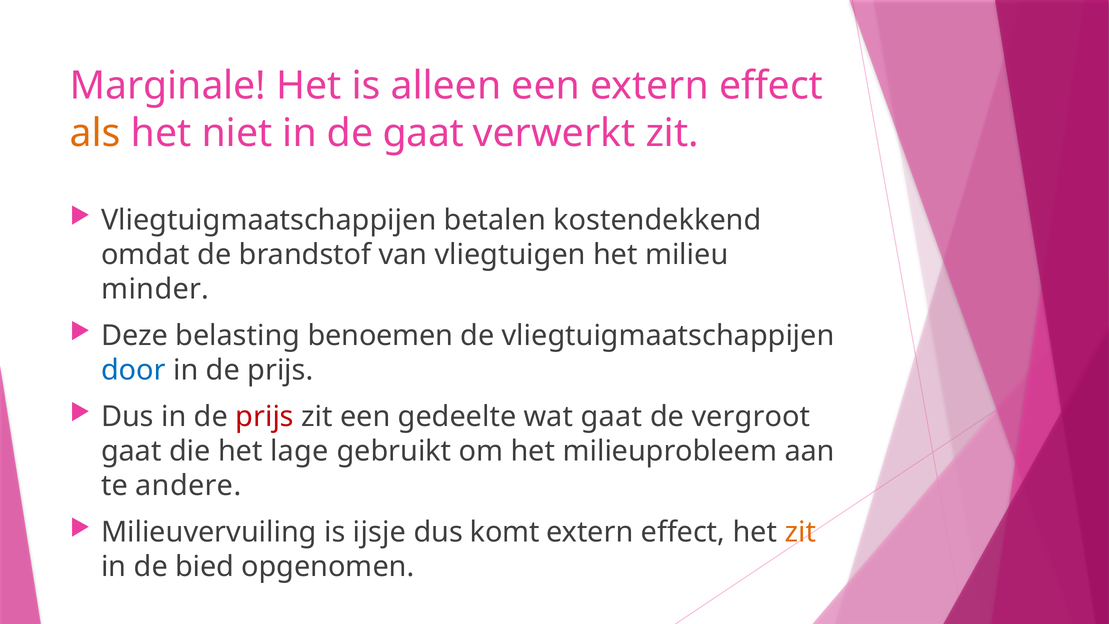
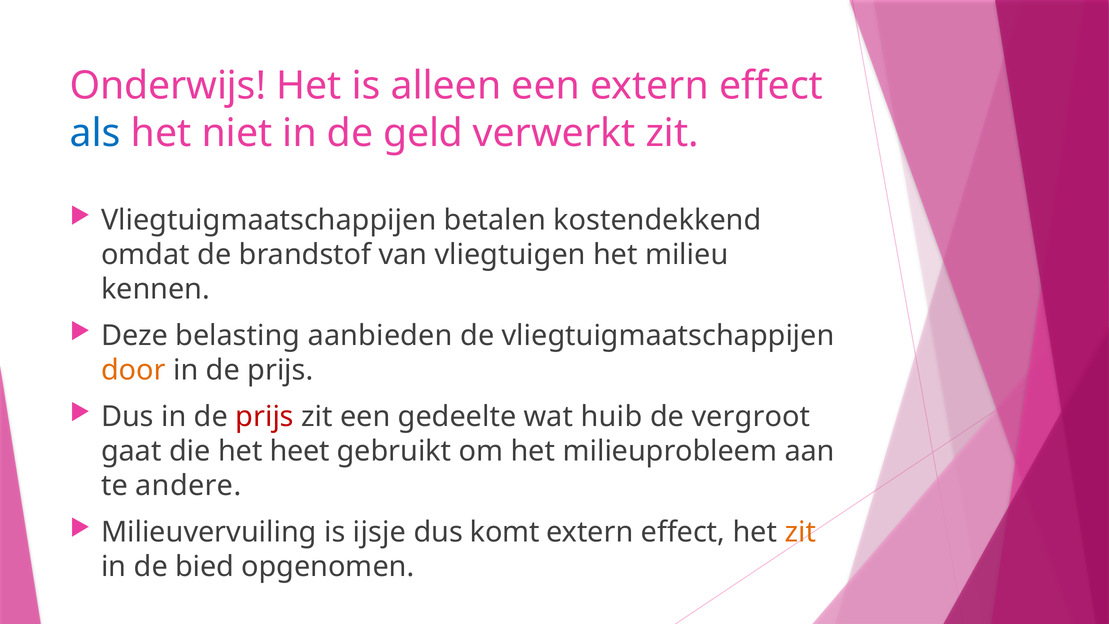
Marginale: Marginale -> Onderwijs (168, 86)
als colour: orange -> blue (95, 133)
de gaat: gaat -> geld (423, 133)
minder: minder -> kennen (155, 289)
benoemen: benoemen -> aanbieden (380, 336)
door colour: blue -> orange (133, 370)
wat gaat: gaat -> huib (611, 416)
lage: lage -> heet (300, 451)
